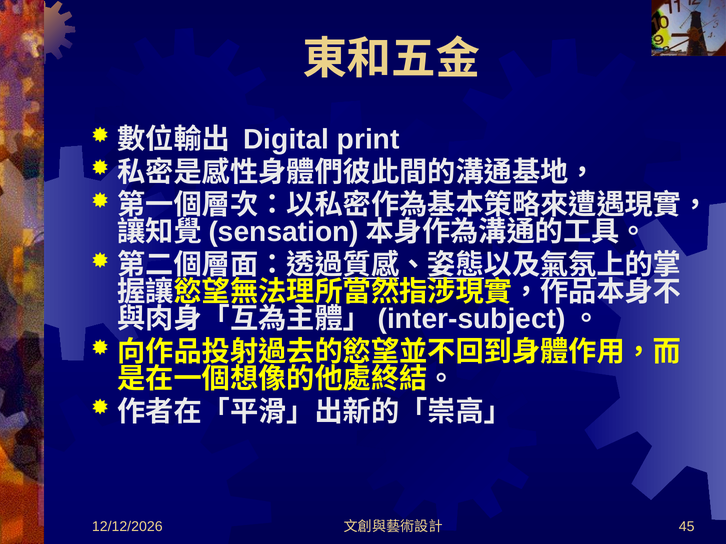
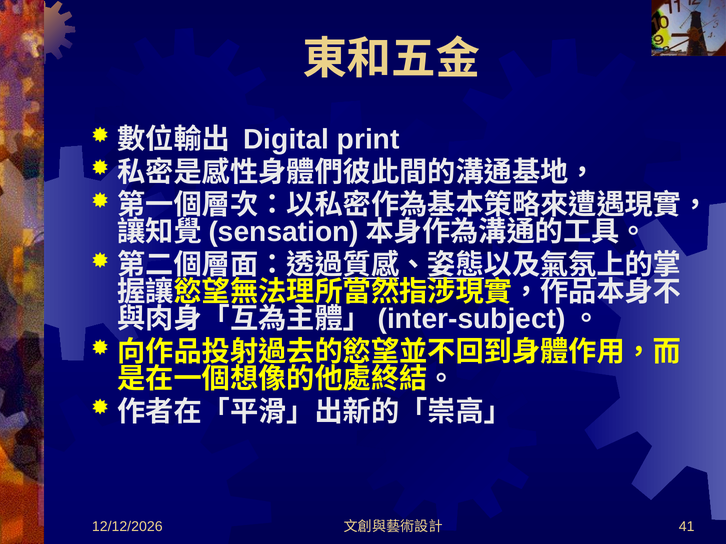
45: 45 -> 41 (687, 527)
